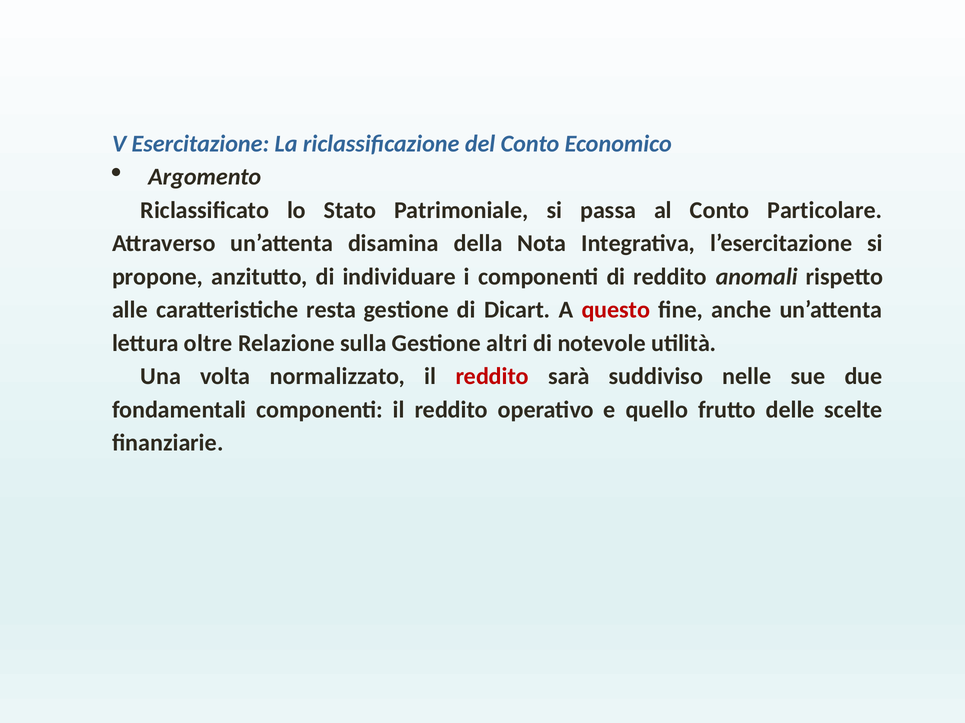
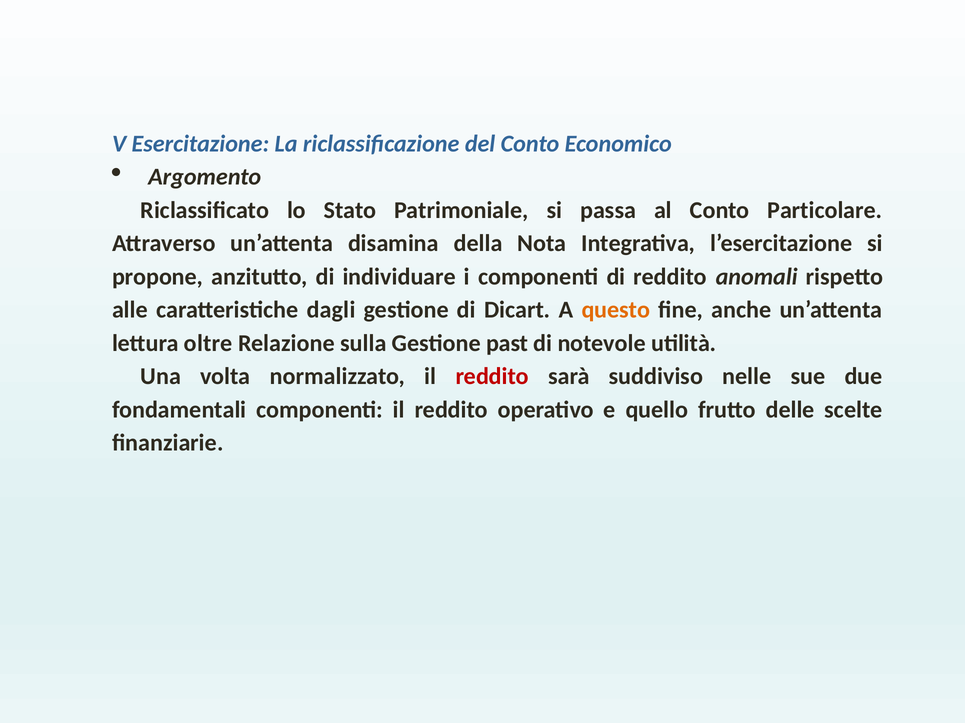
resta: resta -> dagli (331, 310)
questo colour: red -> orange (616, 310)
altri: altri -> past (507, 344)
